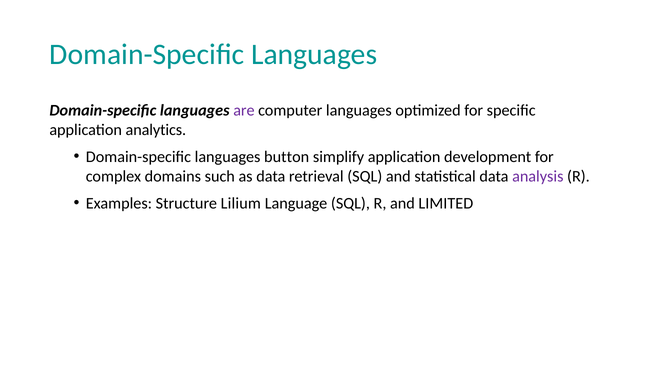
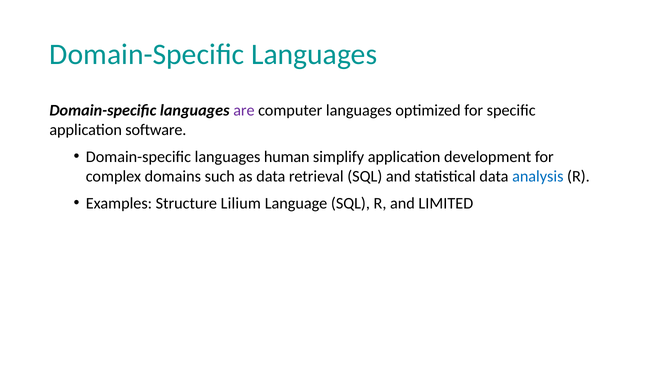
analytics: analytics -> software (156, 130)
button: button -> human (287, 157)
analysis colour: purple -> blue (538, 176)
